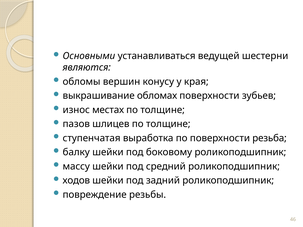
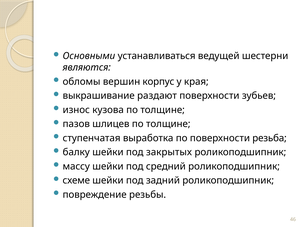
конусу: конусу -> корпус (158, 82)
обломах: обломах -> раздают (157, 96)
местах: местах -> кузова (108, 110)
боковому: боковому -> закрытых (169, 152)
ходов: ходов -> схеме (76, 181)
